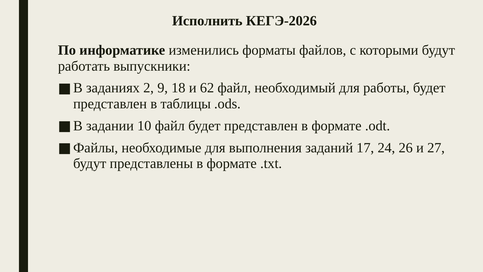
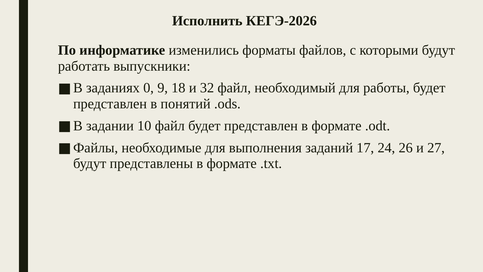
2: 2 -> 0 (149, 88)
62: 62 -> 32 (207, 88)
таблицы: таблицы -> понятий (186, 104)
